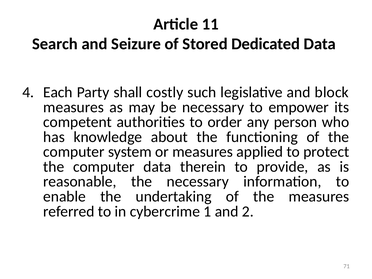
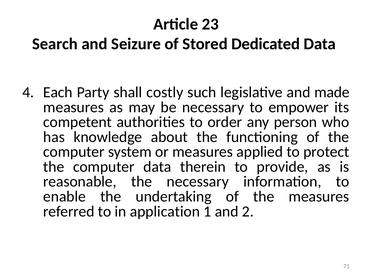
11: 11 -> 23 (210, 24)
block: block -> made (332, 92)
cybercrime: cybercrime -> application (165, 211)
